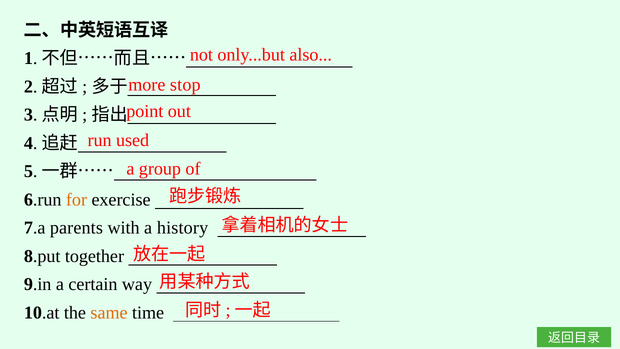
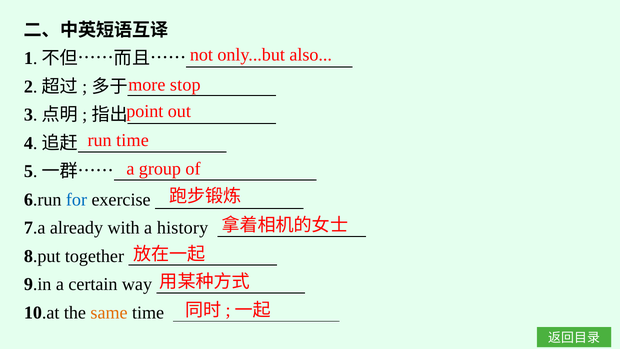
run used: used -> time (132, 140)
for colour: orange -> blue (77, 200)
parents: parents -> already (76, 228)
